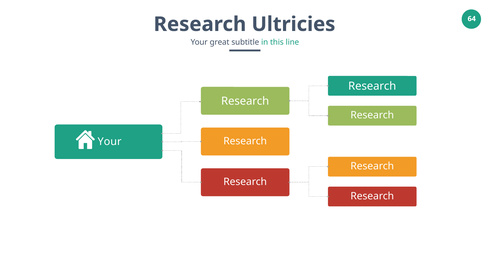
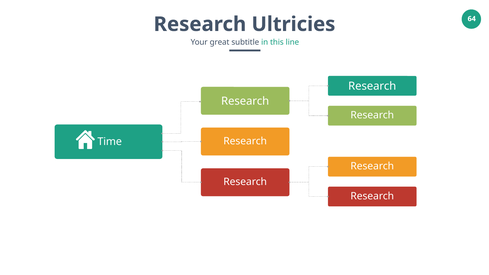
Your: Your -> Time (110, 142)
